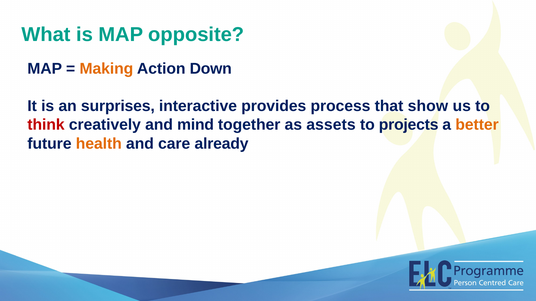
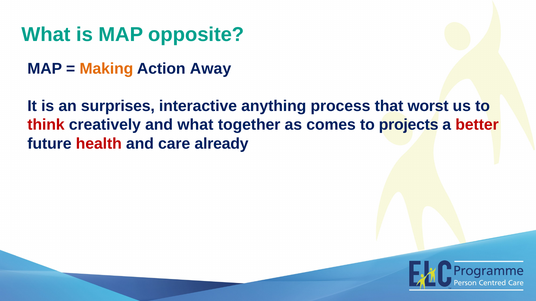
Down: Down -> Away (211, 69)
provides: provides -> anything (274, 106)
show: show -> worst (428, 106)
and mind: mind -> what (195, 125)
assets: assets -> comes (331, 125)
better colour: orange -> red (477, 125)
health colour: orange -> red (99, 144)
